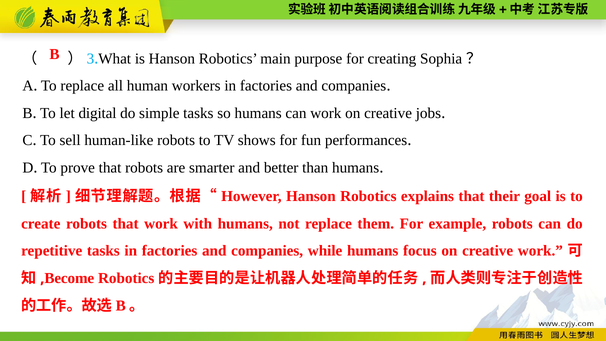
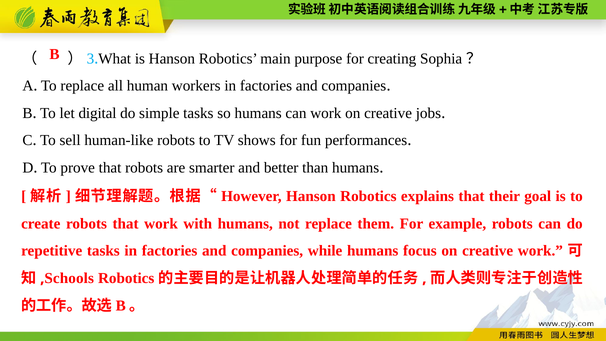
Become: Become -> Schools (69, 278)
